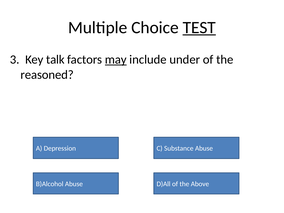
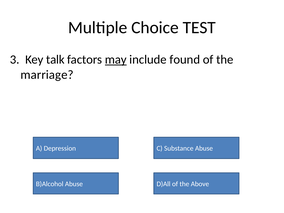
TEST underline: present -> none (199, 27)
under: under -> found (185, 60)
reasoned: reasoned -> marriage (47, 75)
